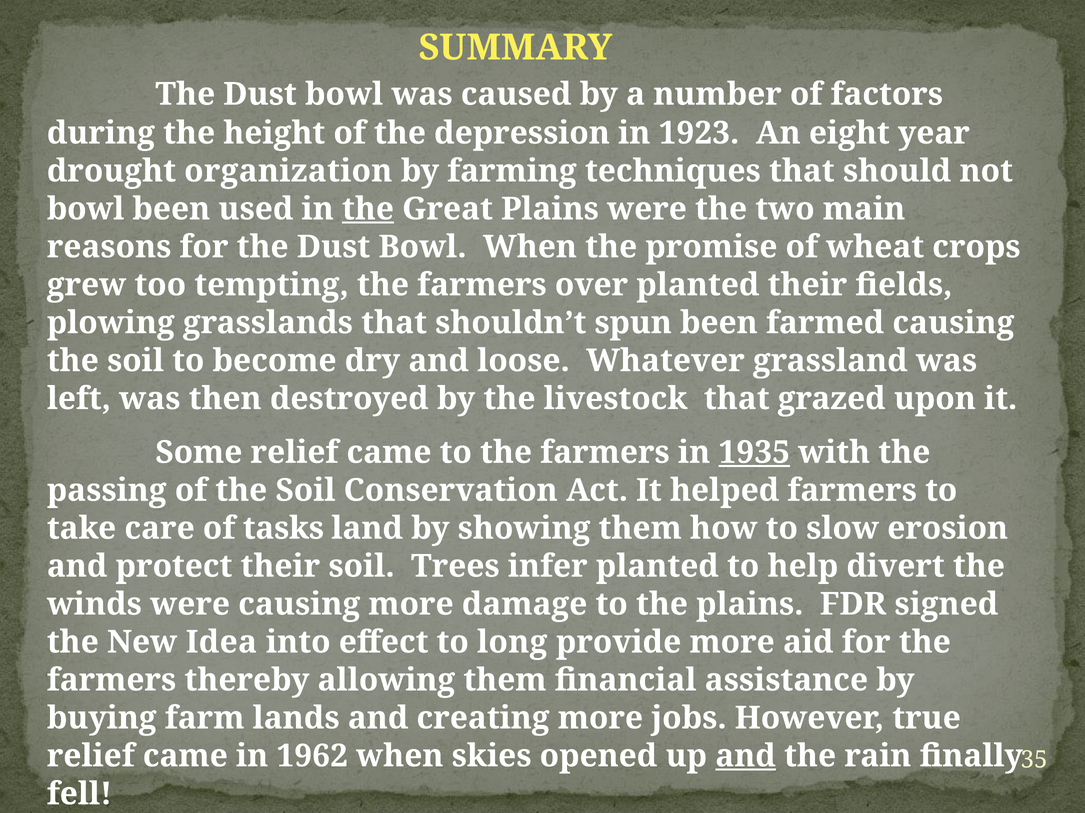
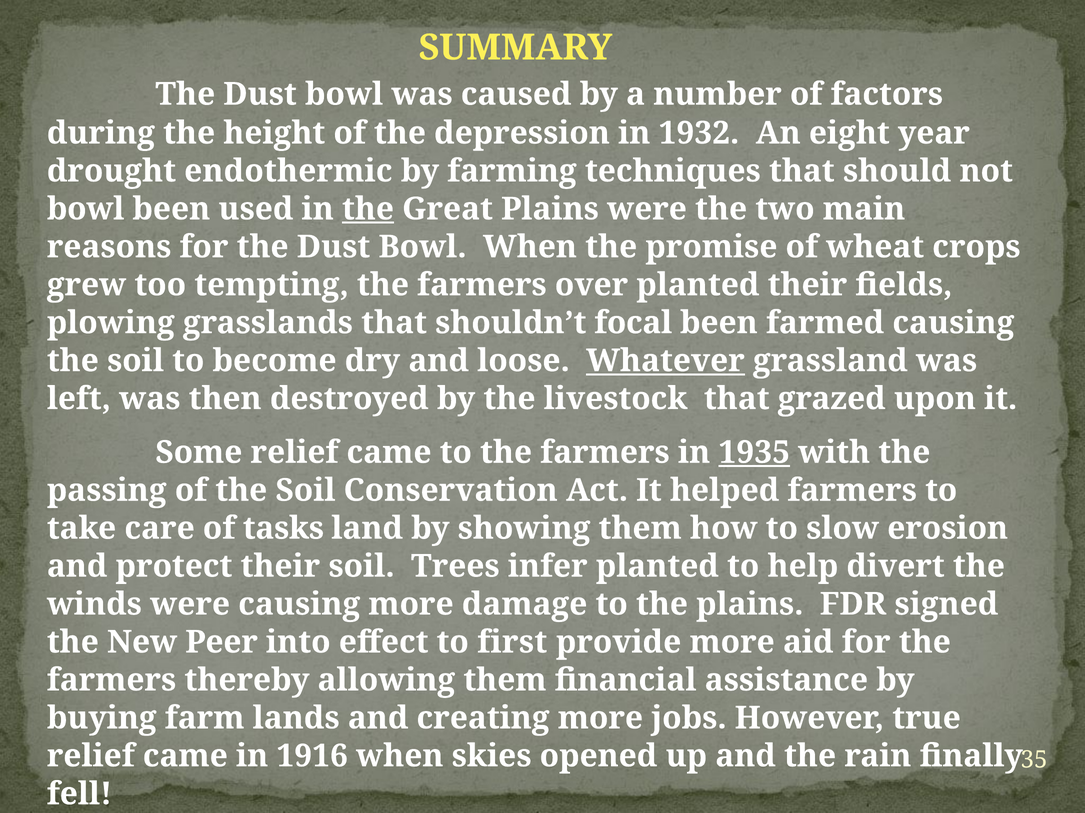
1923: 1923 -> 1932 (699, 133)
organization: organization -> endothermic (288, 171)
spun: spun -> focal (633, 323)
Whatever underline: none -> present (665, 361)
Idea: Idea -> Peer (222, 643)
long: long -> first (512, 643)
1962: 1962 -> 1916 (312, 757)
and underline: present -> none (746, 757)
